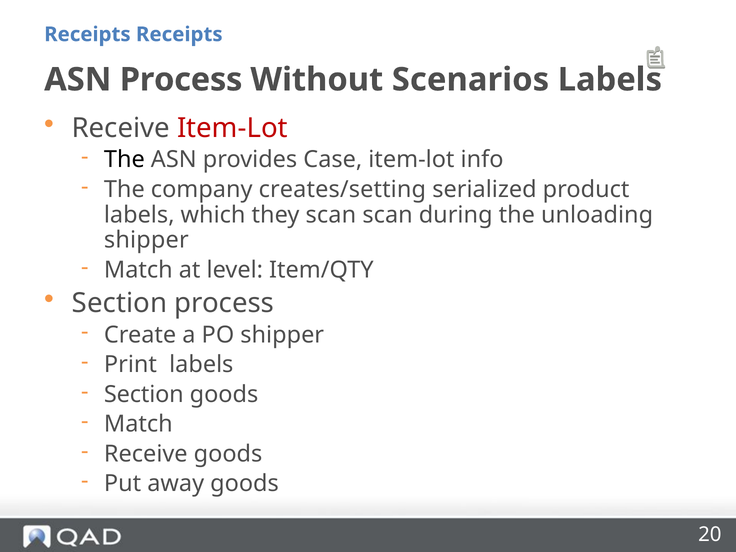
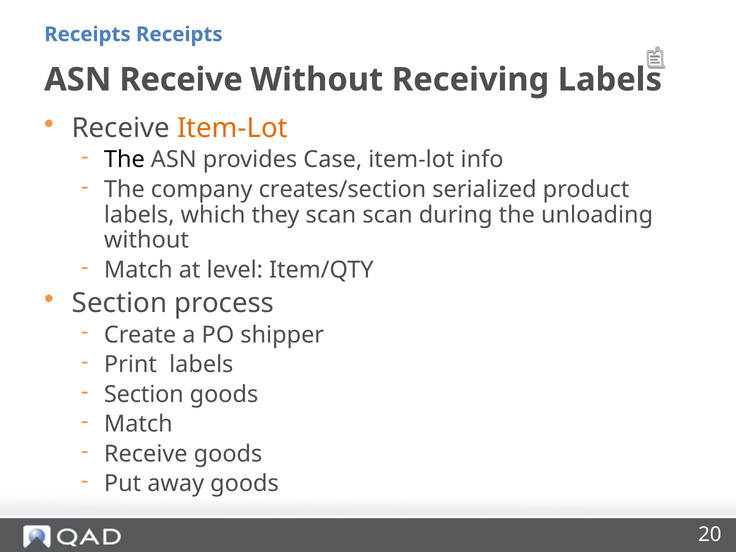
ASN Process: Process -> Receive (181, 80)
Scenarios: Scenarios -> Receiving (471, 80)
Item-Lot colour: red -> orange (232, 128)
creates/setting: creates/setting -> creates/section (342, 189)
shipper: shipper -> without (146, 240)
